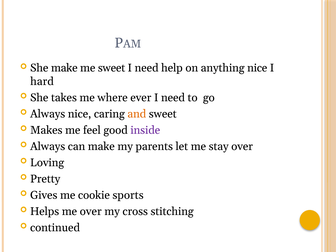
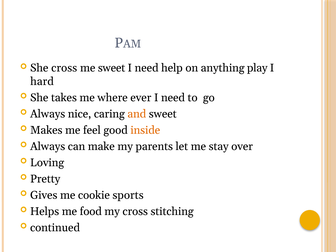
She make: make -> cross (64, 68)
anything nice: nice -> play (257, 68)
inside colour: purple -> orange (145, 130)
me over: over -> food (91, 211)
